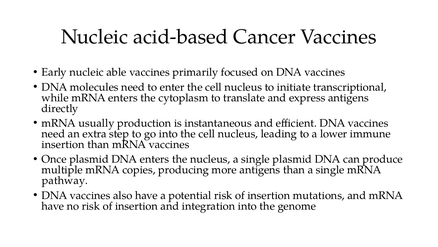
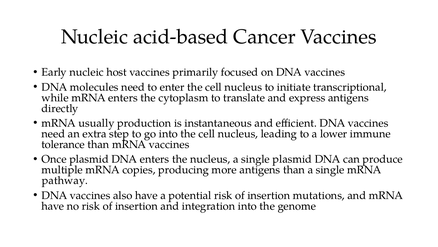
able: able -> host (117, 72)
insertion: insertion -> tolerance (63, 144)
